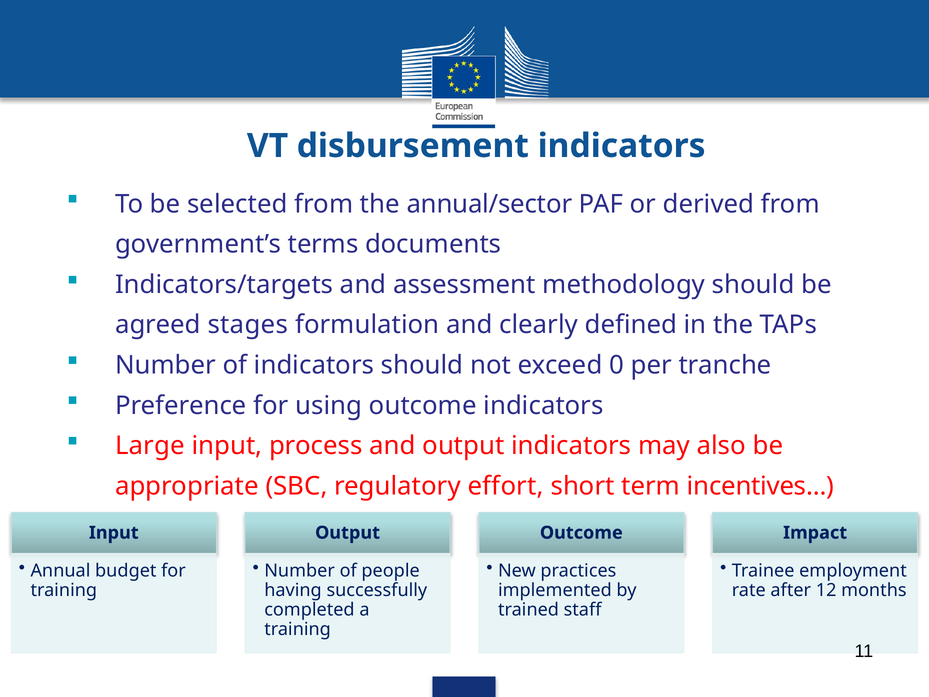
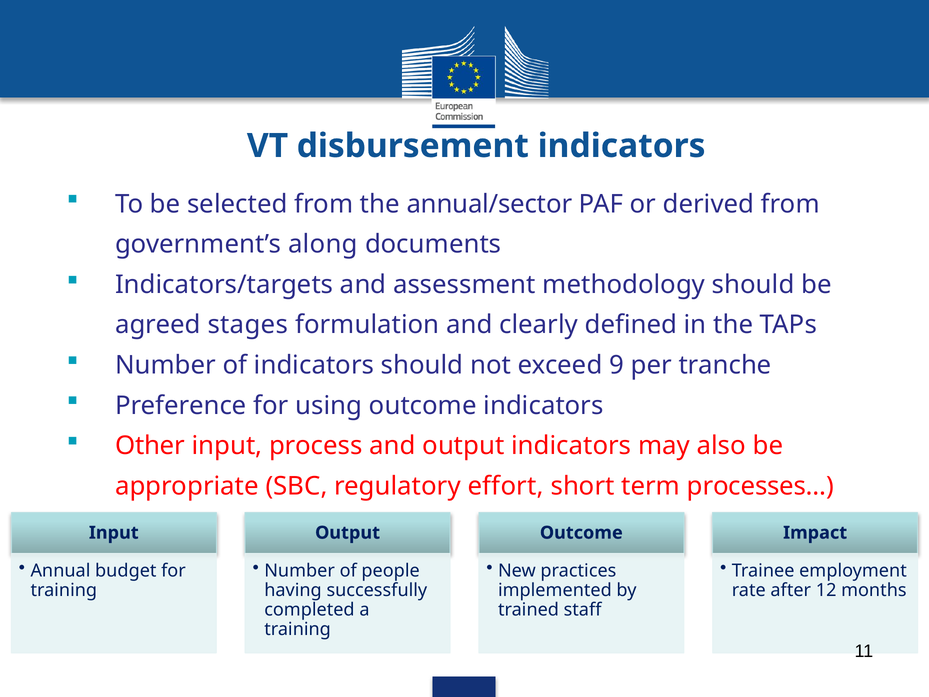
terms: terms -> along (323, 244)
0: 0 -> 9 (617, 365)
Large: Large -> Other (150, 446)
incentives…: incentives… -> processes… (760, 486)
